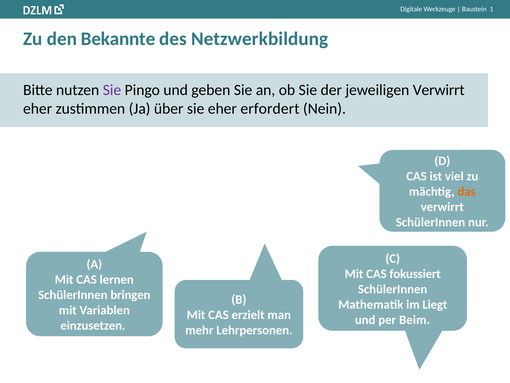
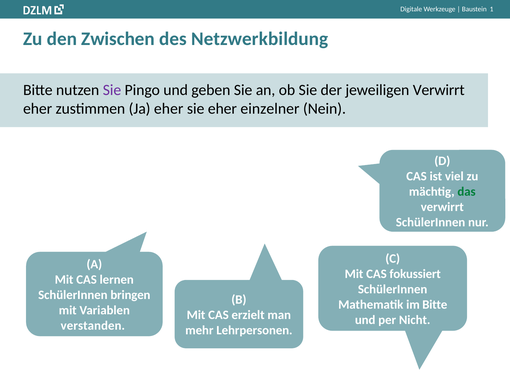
Bekannte: Bekannte -> Zwischen (118, 39)
Ja über: über -> eher (169, 109)
erfordert: erfordert -> einzelner (270, 109)
das colour: orange -> green (467, 191)
im Liegt: Liegt -> Bitte (435, 304)
Beim: Beim -> Nicht (415, 319)
einzusetzen: einzusetzen -> verstanden (93, 325)
